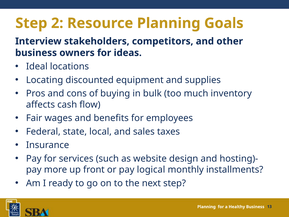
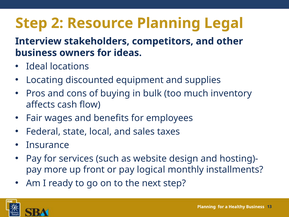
Goals: Goals -> Legal (224, 23)
